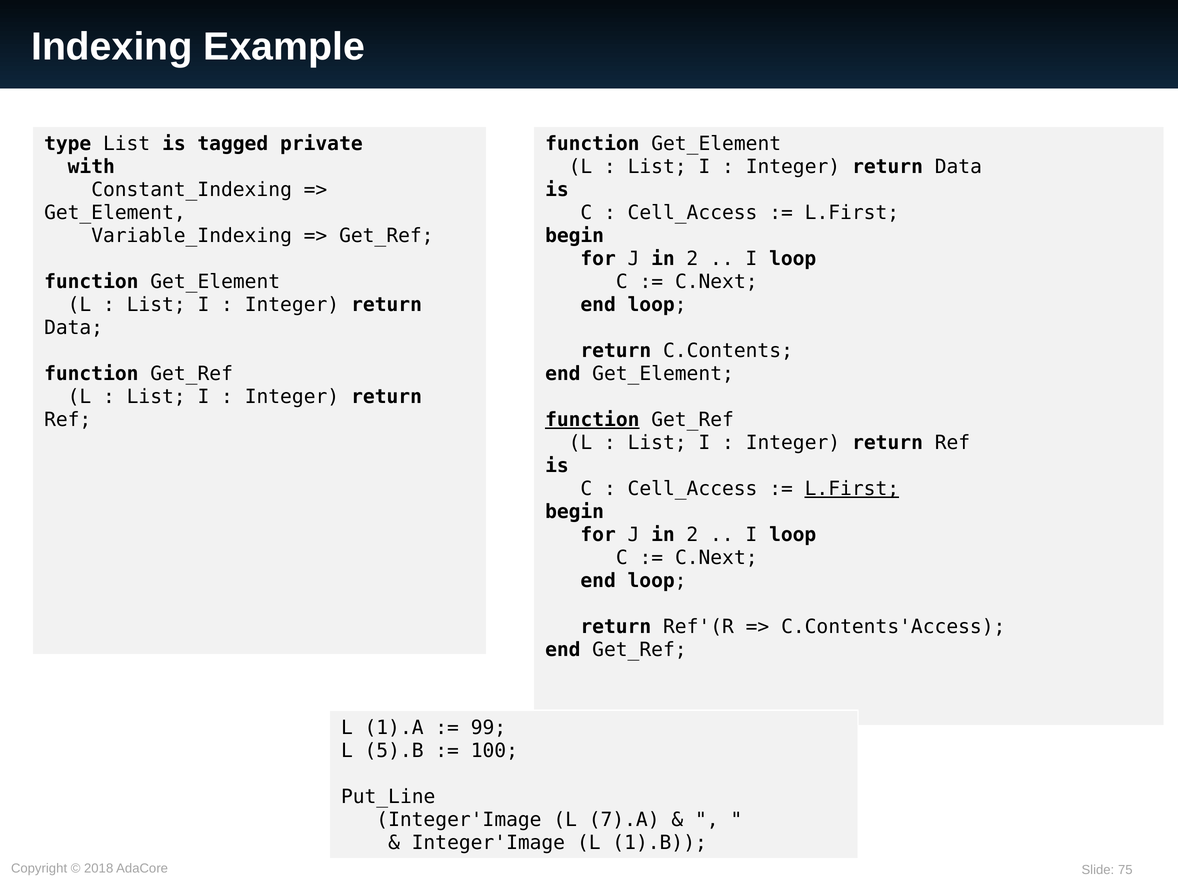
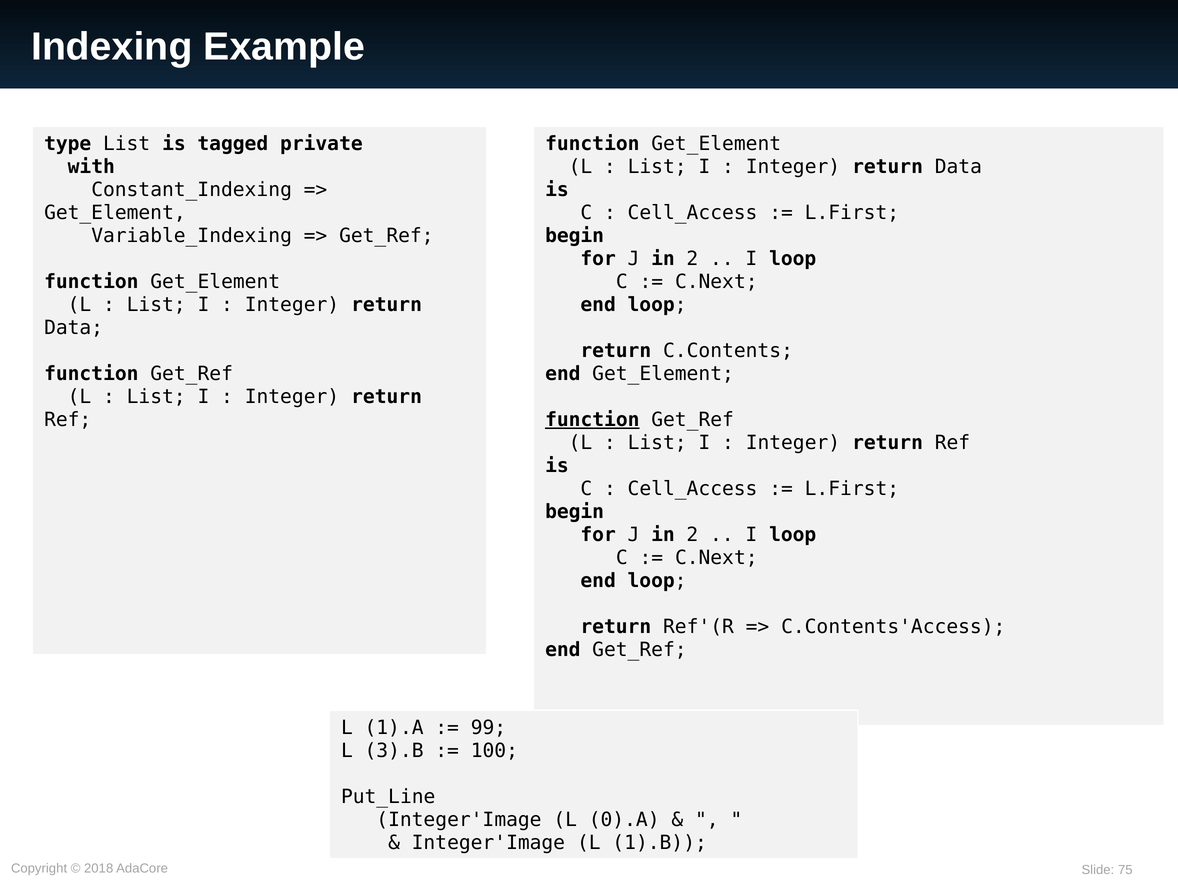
L.First underline: present -> none (852, 489)
5).B: 5).B -> 3).B (394, 751)
7).A: 7).A -> 0).A (624, 820)
